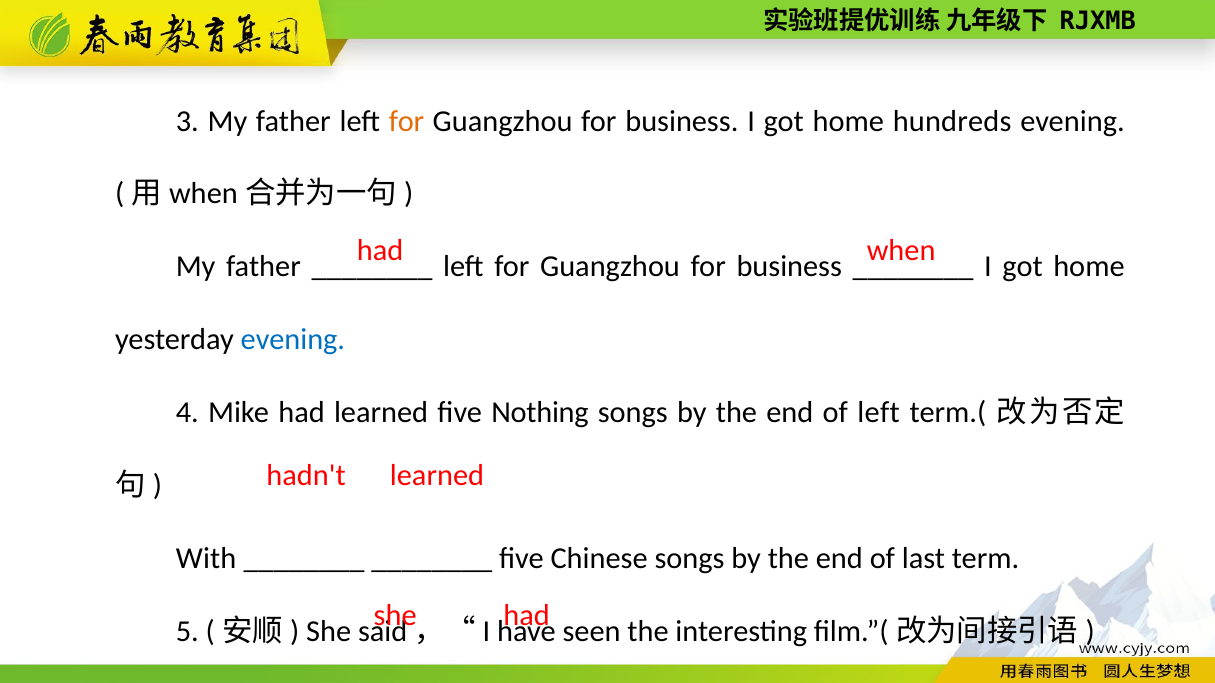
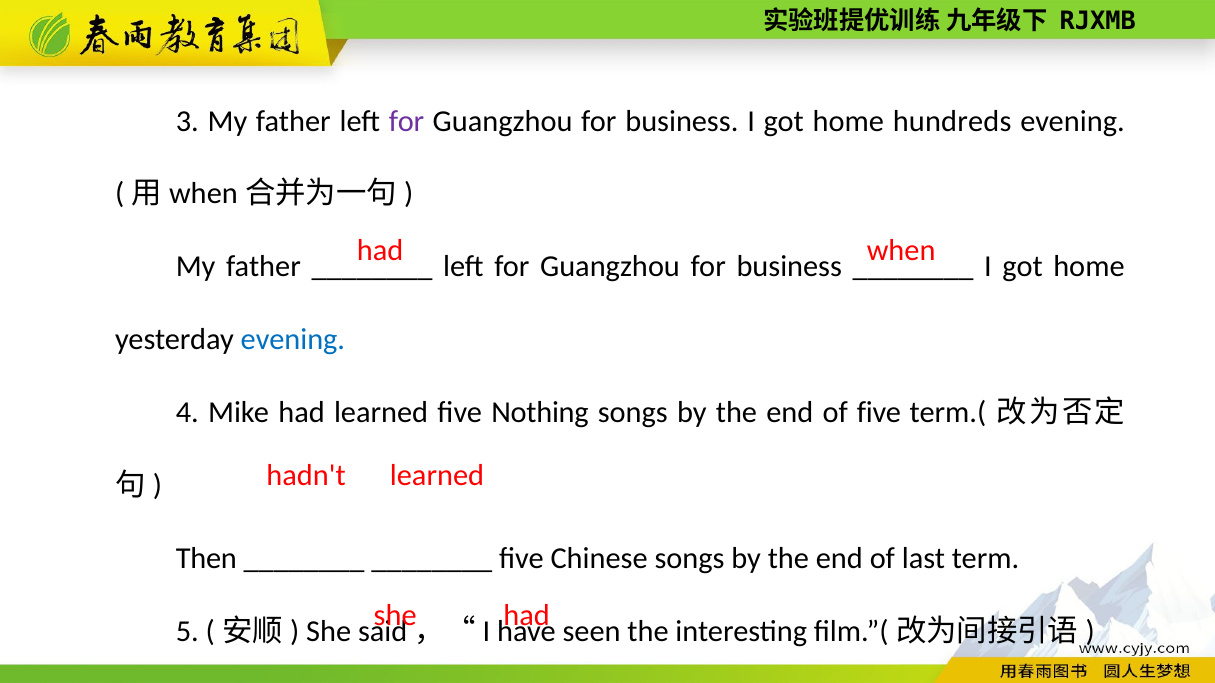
for colour: orange -> purple (406, 121)
of left: left -> five (879, 413)
With: With -> Then (206, 558)
